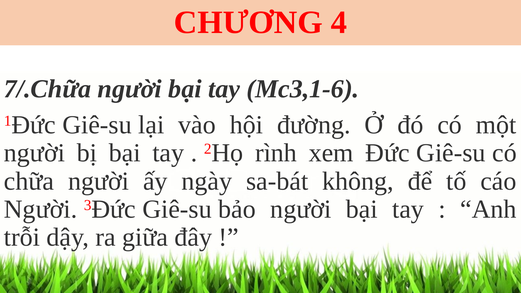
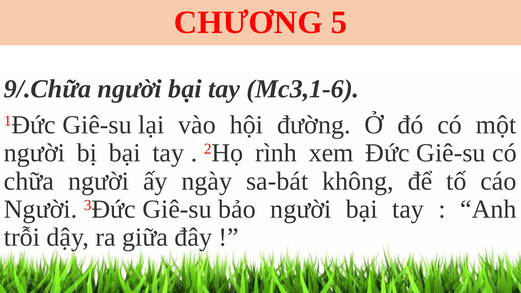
4: 4 -> 5 (339, 22)
7/.Chữa: 7/.Chữa -> 9/.Chữa (47, 89)
